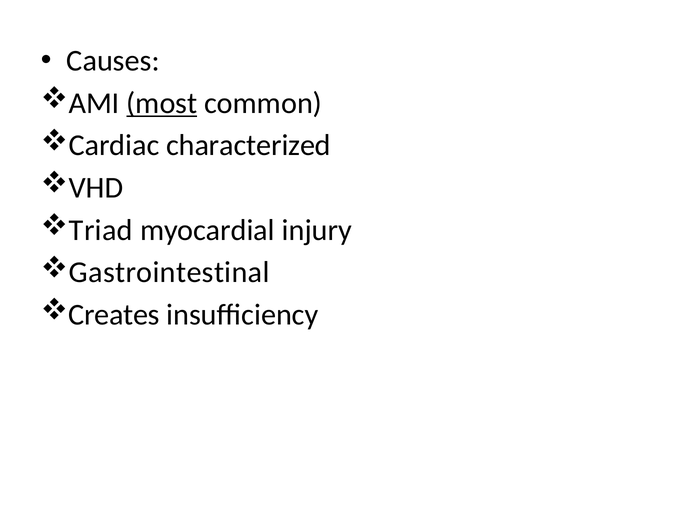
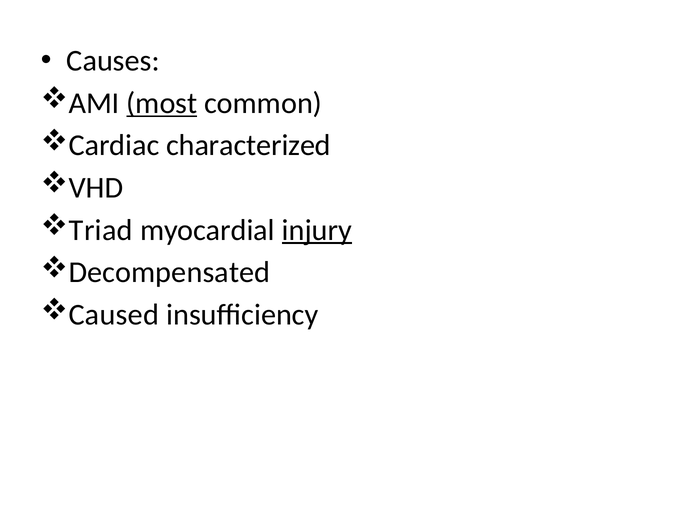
injury underline: none -> present (317, 230)
Gastrointestinal: Gastrointestinal -> Decompensated (169, 273)
Creates: Creates -> Caused (114, 315)
